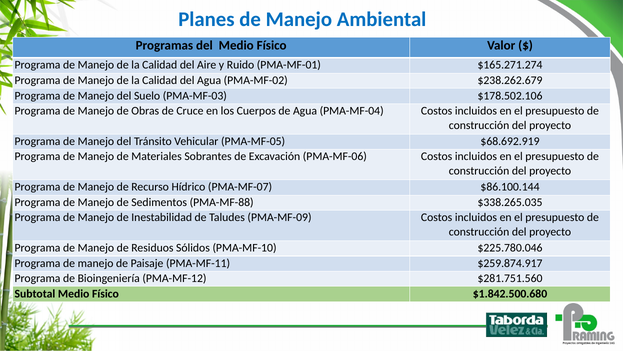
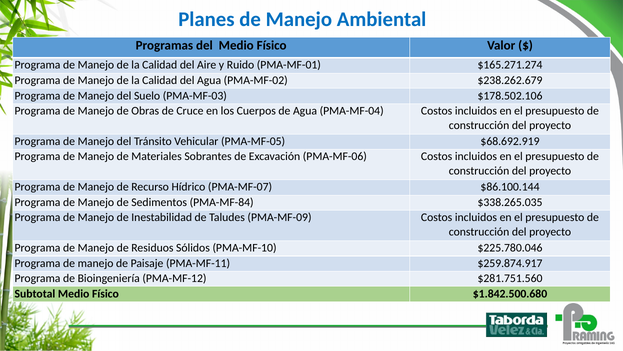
PMA-MF-88: PMA-MF-88 -> PMA-MF-84 (222, 202)
